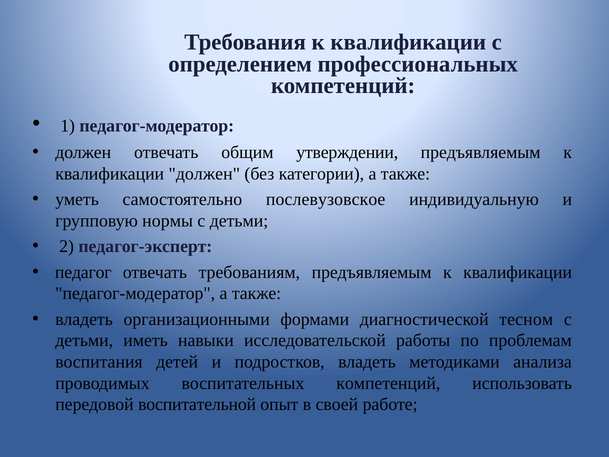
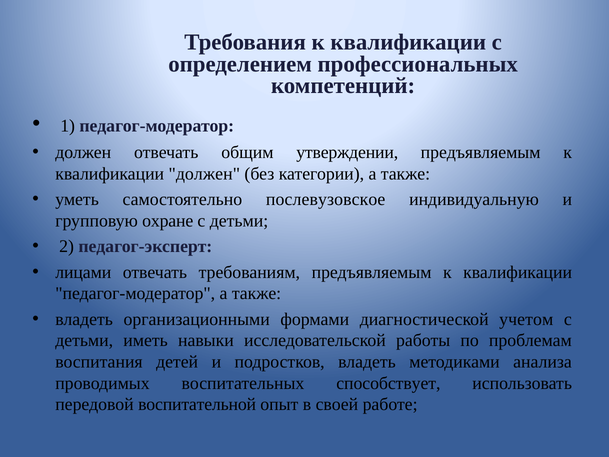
нормы: нормы -> охране (168, 221)
педагог: педагог -> лицами (83, 272)
тесном: тесном -> учетом (526, 319)
воспитательных компетенций: компетенций -> способствует (388, 383)
